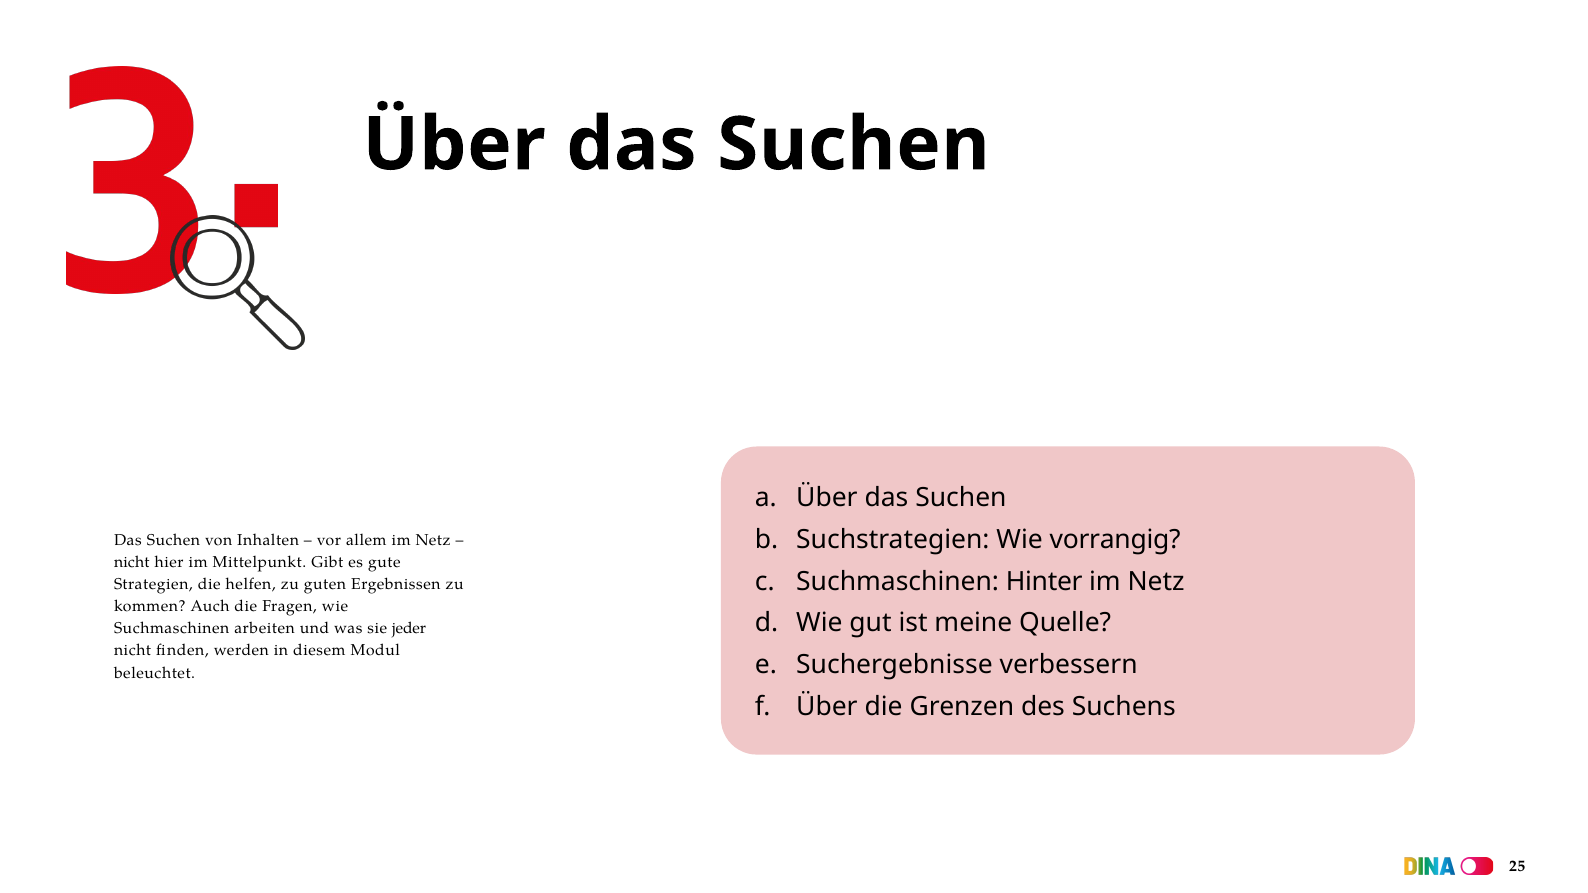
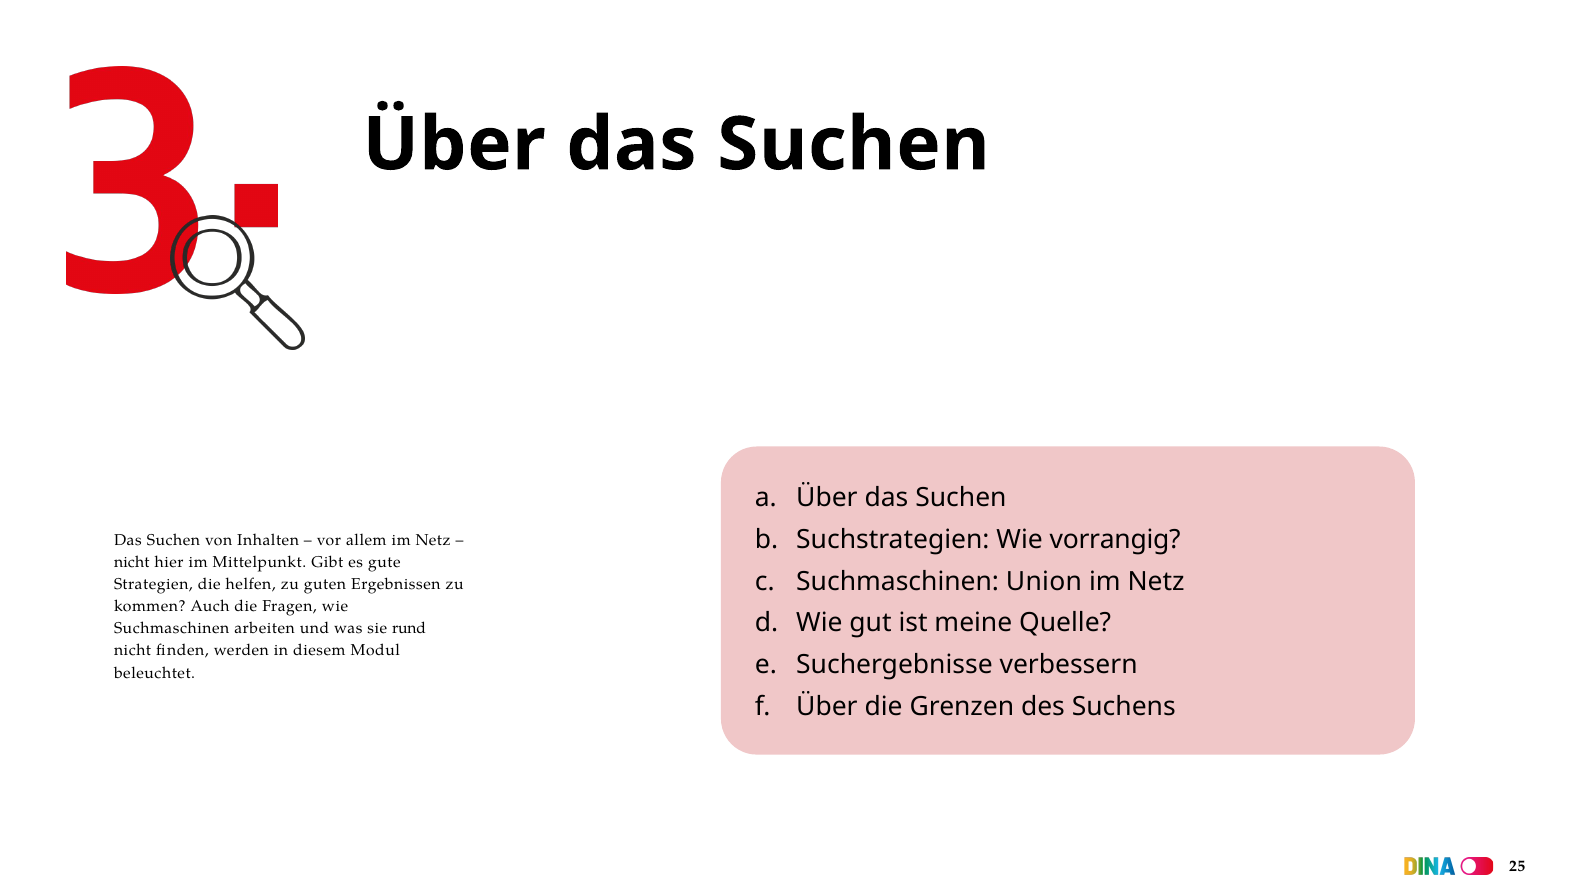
Hinter: Hinter -> Union (1044, 582)
jeder: jeder -> rund (409, 629)
